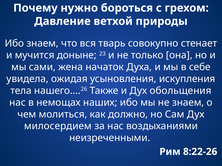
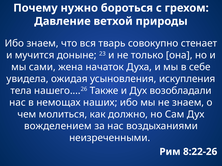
обольщения: обольщения -> возобладали (181, 91)
милосердием: милосердием -> вожделением (58, 126)
